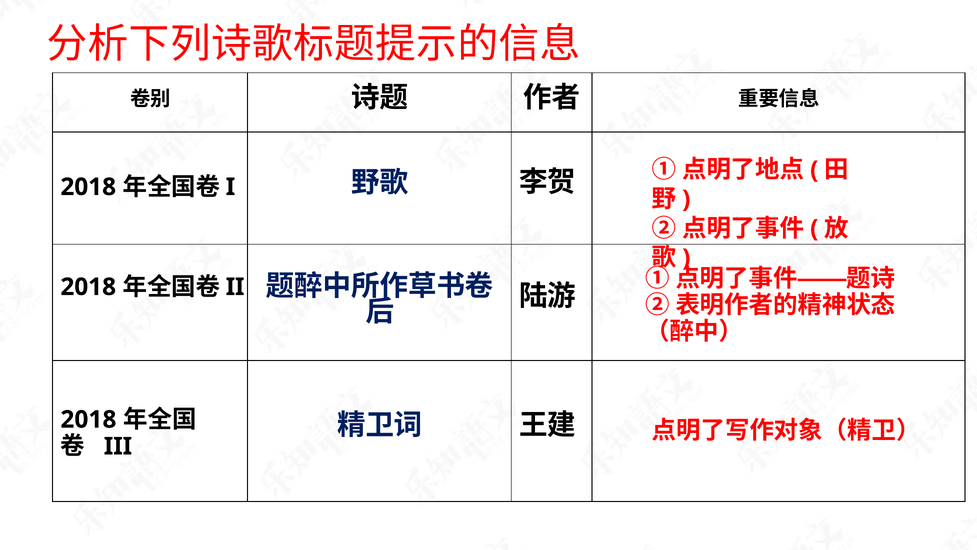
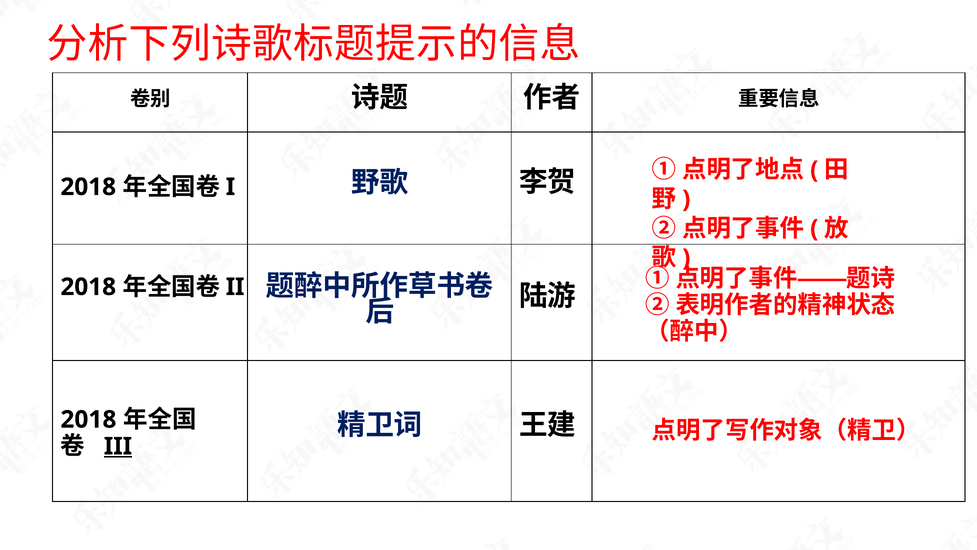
III underline: none -> present (118, 446)
